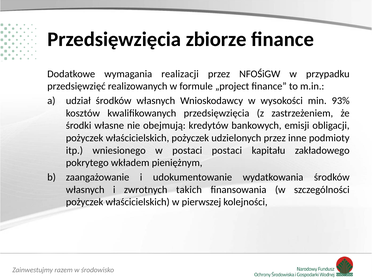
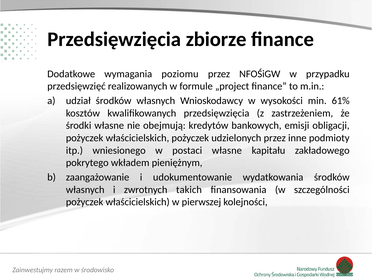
realizacji: realizacji -> poziomu (180, 74)
93%: 93% -> 61% (341, 101)
postaci postaci: postaci -> własne (227, 150)
